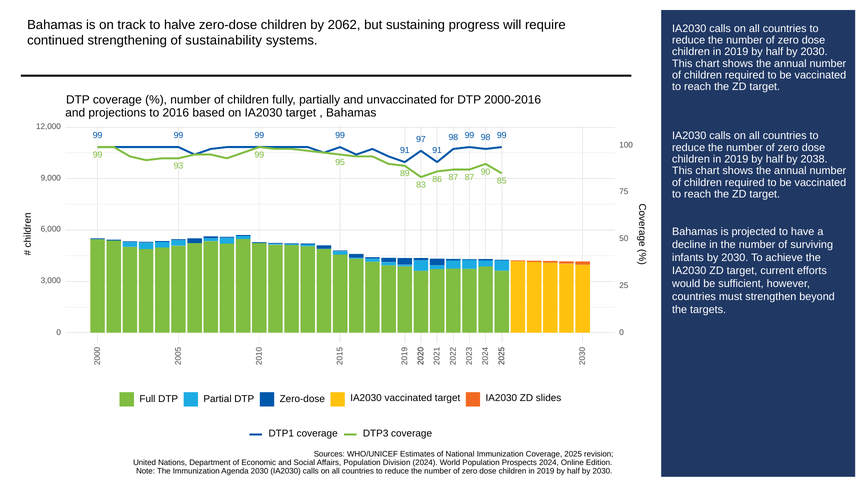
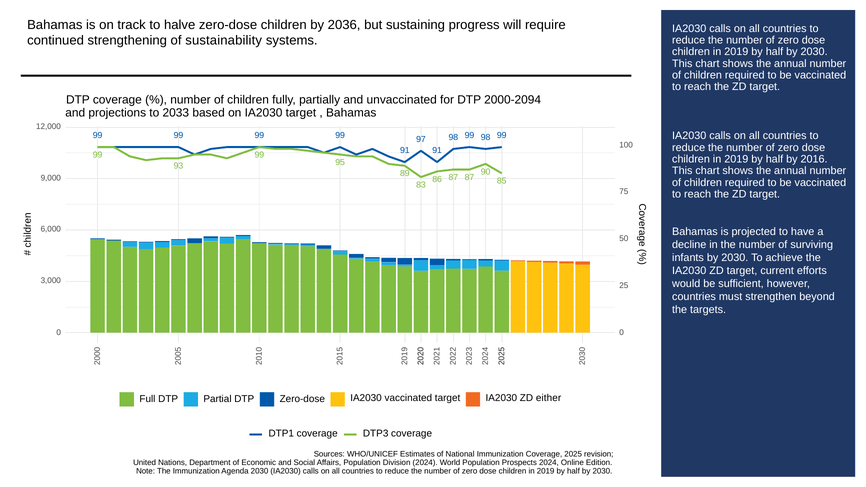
2062: 2062 -> 2036 (344, 25)
2000-2016: 2000-2016 -> 2000-2094 (513, 100)
2016: 2016 -> 2033 (176, 113)
2038: 2038 -> 2016 (814, 159)
slides: slides -> either (549, 398)
